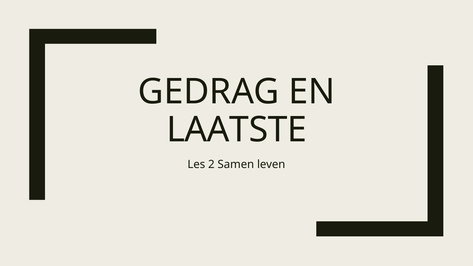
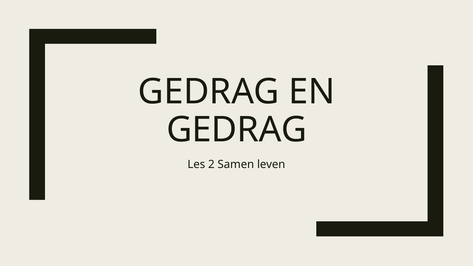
LAATSTE: LAATSTE -> GEDRAG (237, 130)
